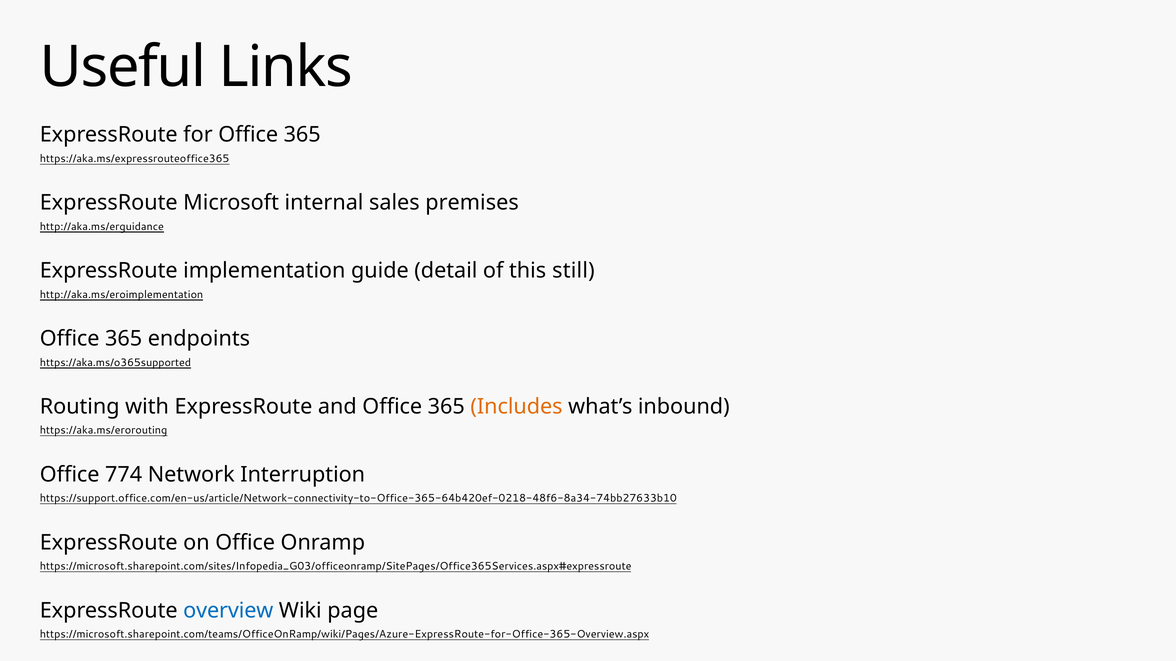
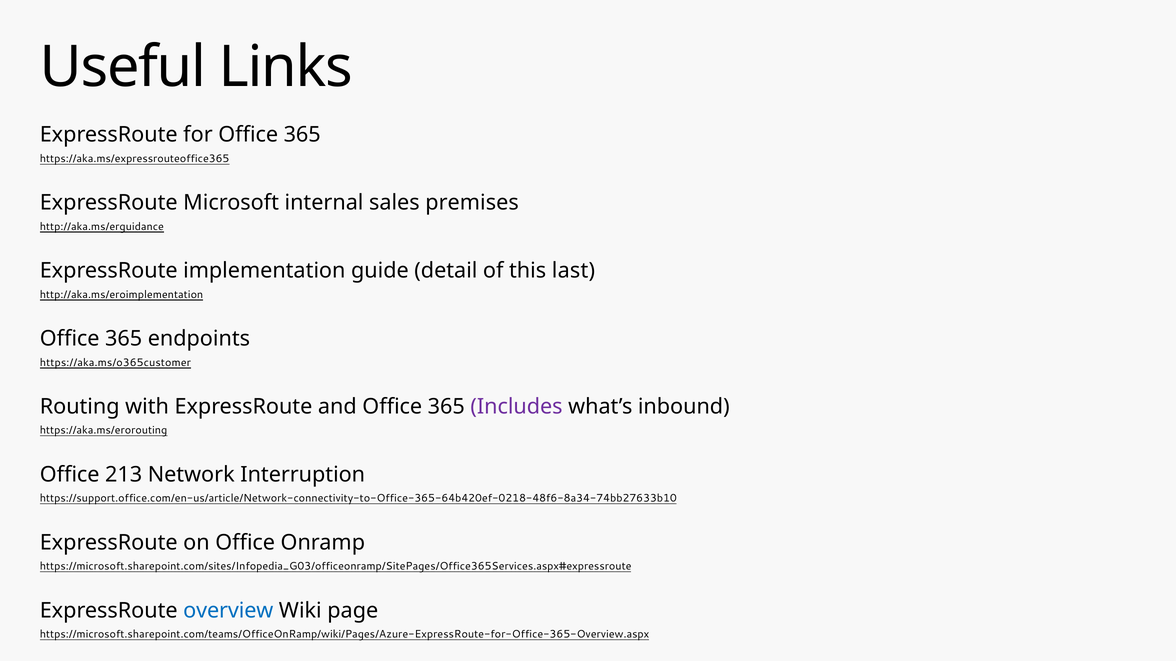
still: still -> last (573, 271)
https://aka.ms/o365supported: https://aka.ms/o365supported -> https://aka.ms/o365customer (115, 363)
Includes colour: orange -> purple (517, 407)
774: 774 -> 213 (124, 475)
